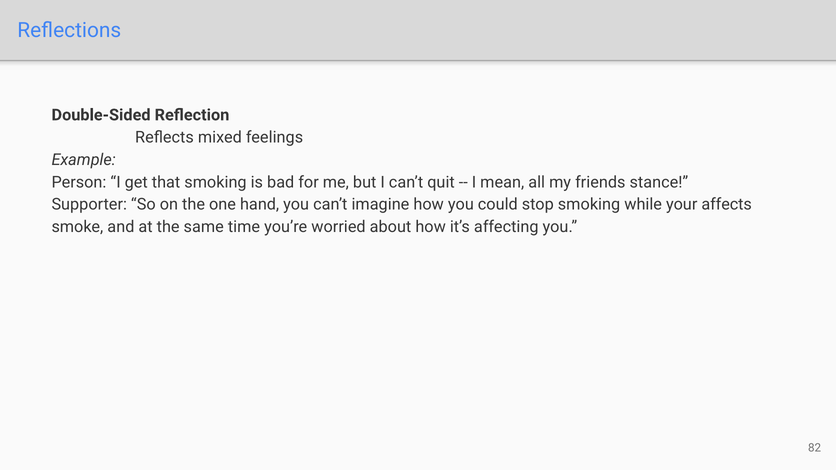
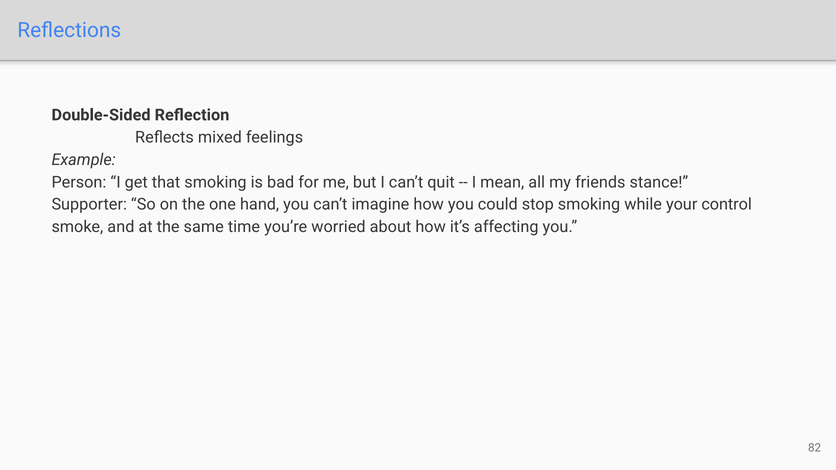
affects: affects -> control (727, 205)
